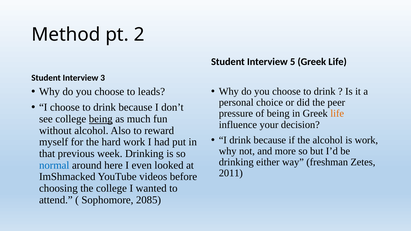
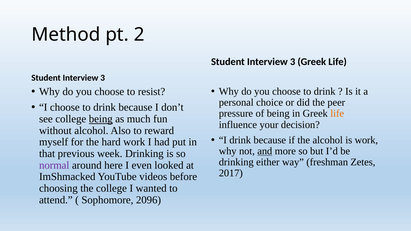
5: 5 -> 3 (293, 62)
leads: leads -> resist (152, 92)
and underline: none -> present (265, 151)
normal colour: blue -> purple (54, 165)
2011: 2011 -> 2017 (231, 173)
2085: 2085 -> 2096 (149, 200)
